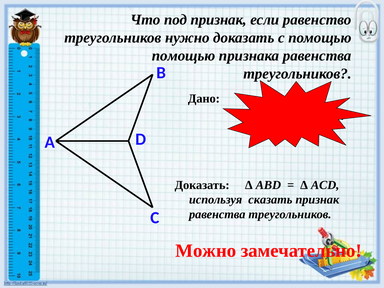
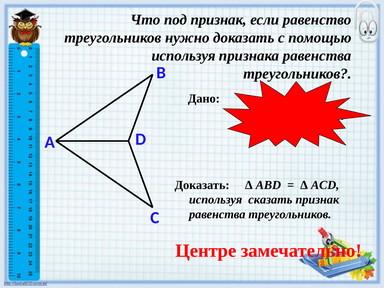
помощью: помощью -> используя (184, 56)
Можно: Можно -> Центре (206, 251)
